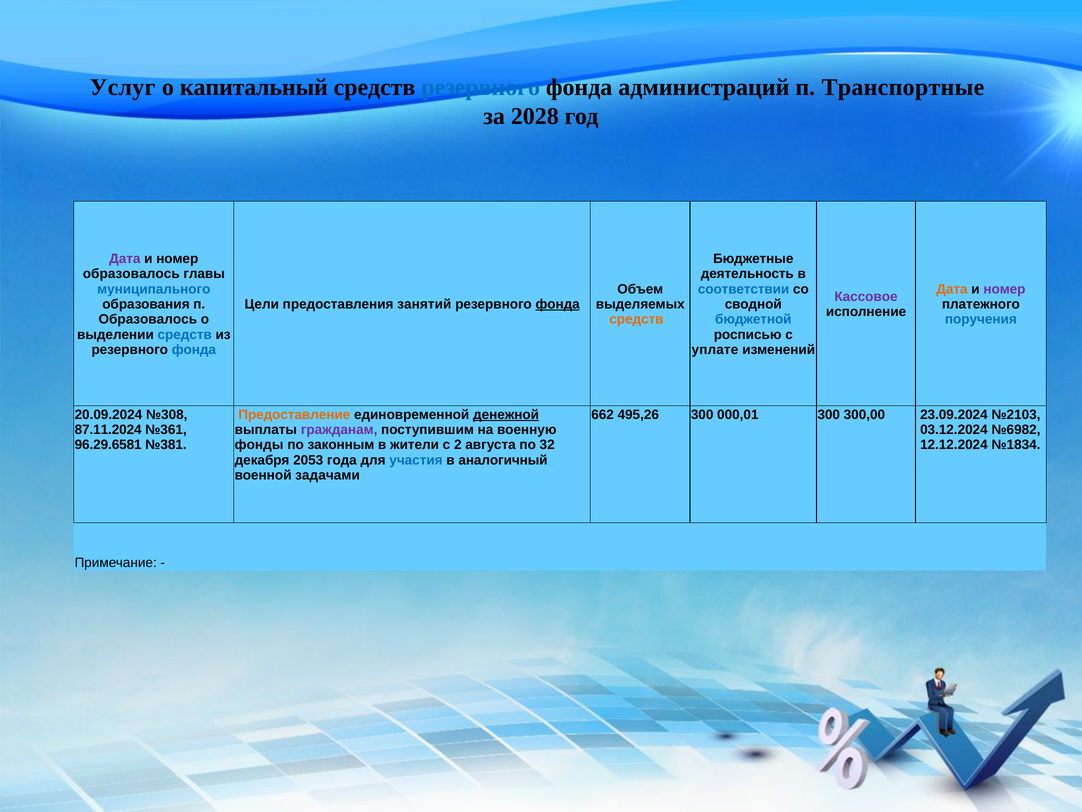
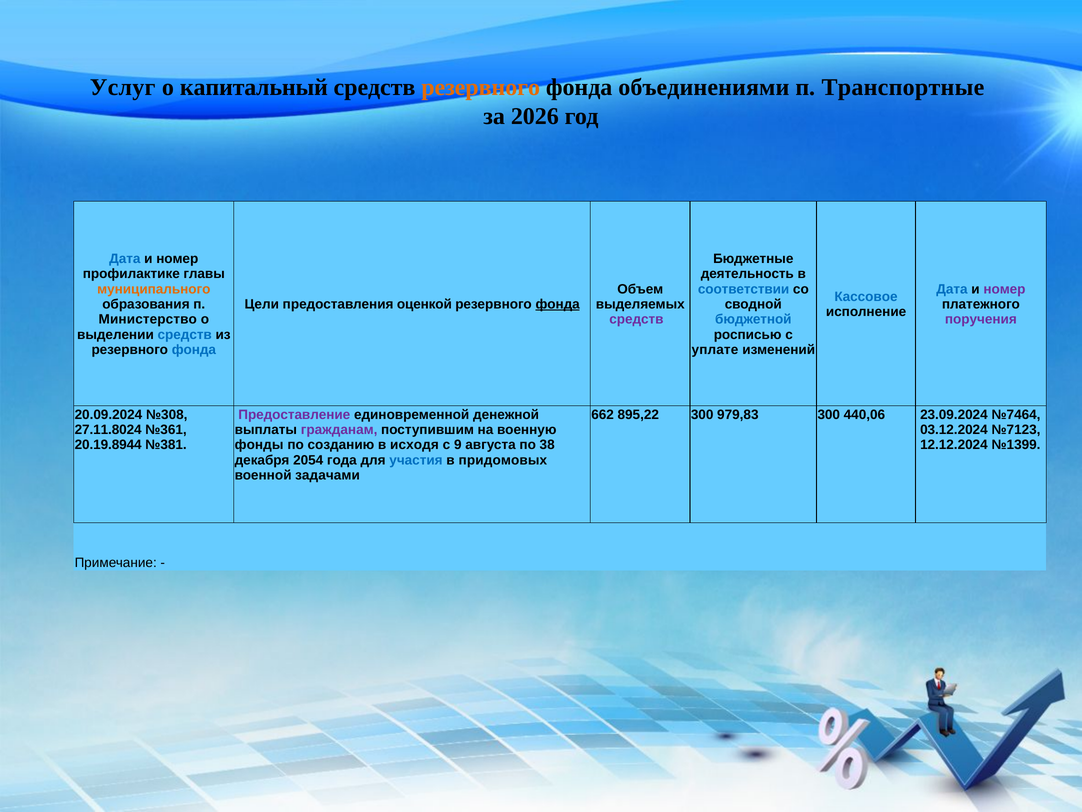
резервного colour: blue -> orange (481, 87)
администраций: администраций -> объединениями (704, 87)
2028: 2028 -> 2026 (535, 116)
Дата colour: purple -> blue (125, 259)
образовалось: образовалось -> профилактике (131, 274)
муниципального colour: blue -> orange (154, 289)
Дата colour: orange -> blue (952, 289)
Кассовое colour: purple -> blue (866, 296)
занятий: занятий -> оценкой (424, 304)
Образовалось: Образовалось -> Министерство (148, 319)
средств colour: orange -> purple (636, 319)
поручения colour: blue -> purple (981, 319)
Предоставление colour: orange -> purple (294, 414)
денежной underline: present -> none (506, 414)
495,26: 495,26 -> 895,22 (638, 414)
000,01: 000,01 -> 979,83 (738, 414)
300,00: 300,00 -> 440,06 (864, 414)
№2103: №2103 -> №7464 (1016, 414)
87.11.2024: 87.11.2024 -> 27.11.8024 (108, 429)
№6982: №6982 -> №7123 (1016, 429)
96.29.6581: 96.29.6581 -> 20.19.8944 (108, 445)
законным: законным -> созданию (341, 445)
жители: жители -> исходя (414, 445)
2: 2 -> 9 (458, 445)
32: 32 -> 38 (547, 445)
№1834: №1834 -> №1399 (1016, 445)
2053: 2053 -> 2054 (308, 460)
аналогичный: аналогичный -> придомовых (503, 460)
